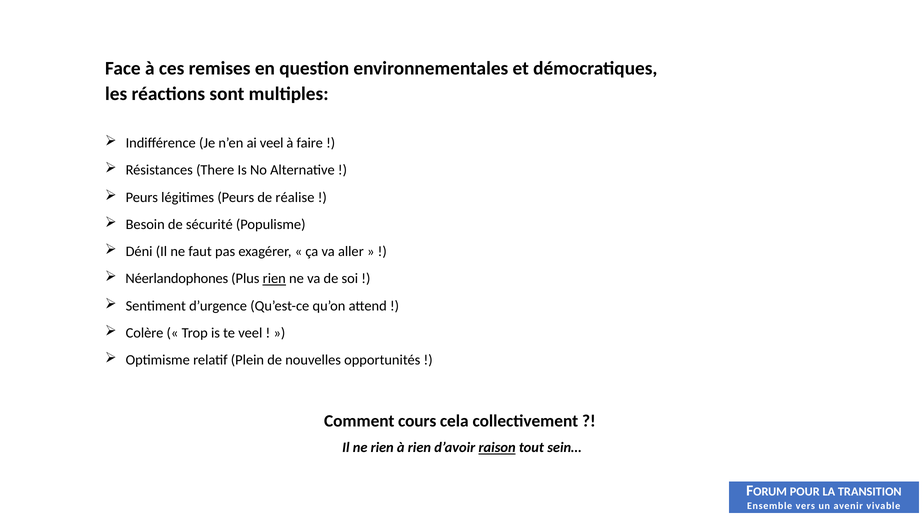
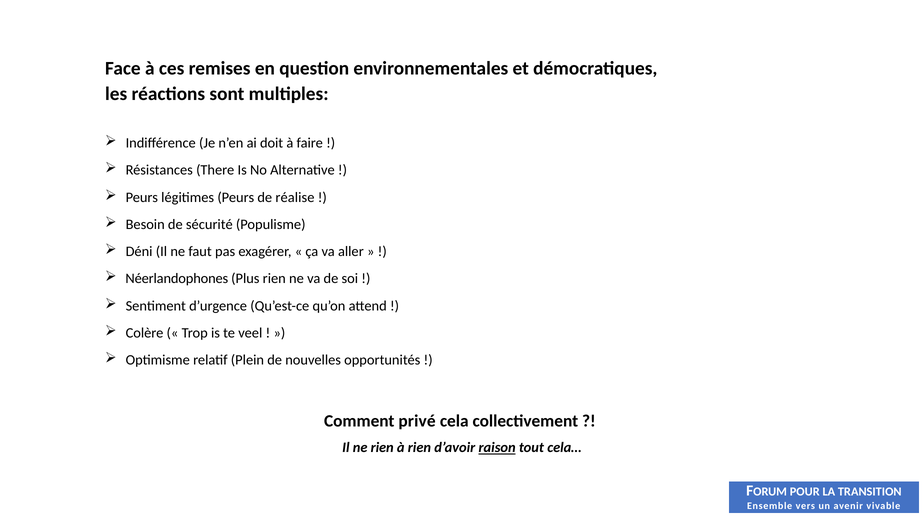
ai veel: veel -> doit (272, 143)
rien underline: present -> none (274, 279)
cours: cours -> privé (417, 422)
sein…: sein… -> cela… (564, 448)
